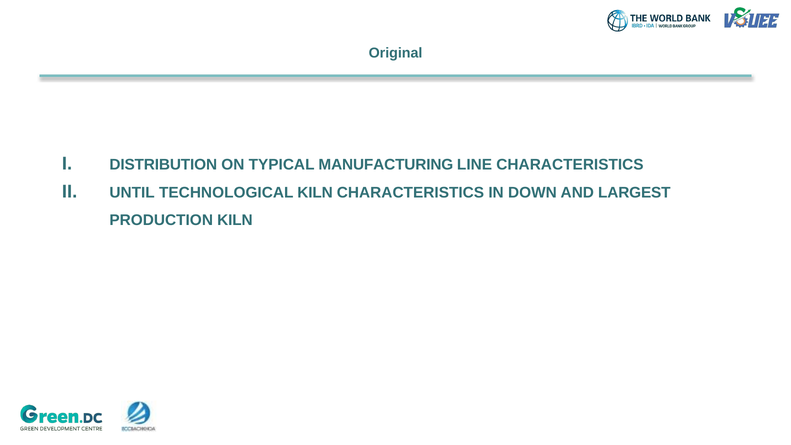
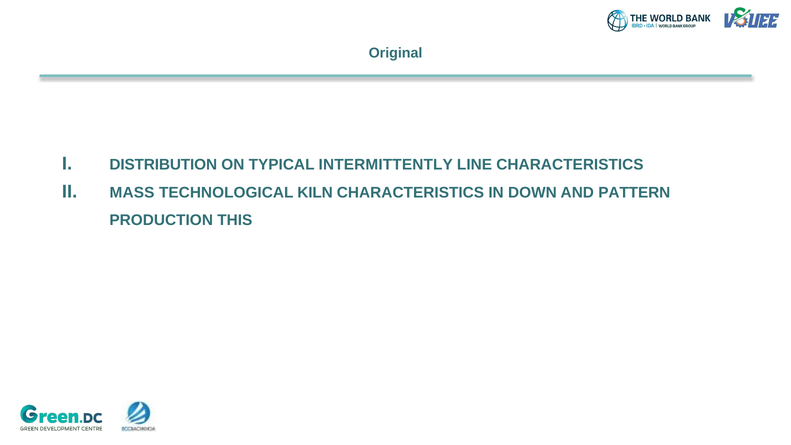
MANUFACTURING: MANUFACTURING -> INTERMITTENTLY (386, 165)
UNTIL: UNTIL -> MASS (132, 193)
LARGEST: LARGEST -> PATTERN (634, 193)
PRODUCTION KILN: KILN -> THIS (235, 220)
